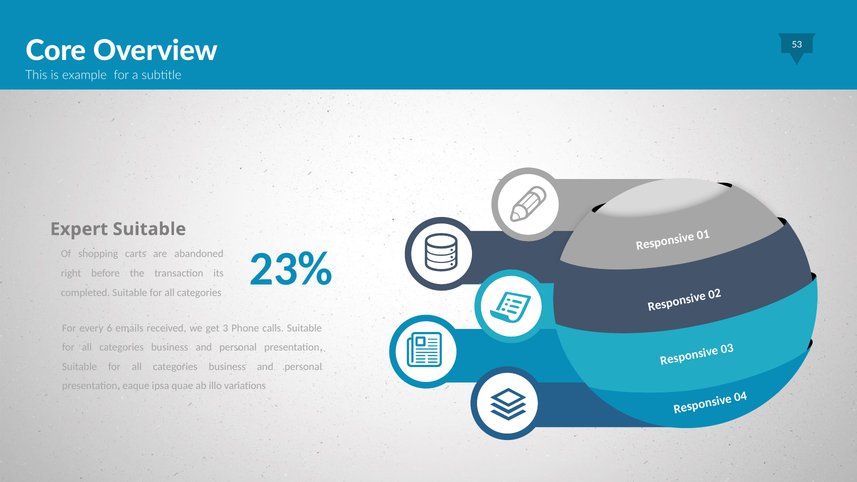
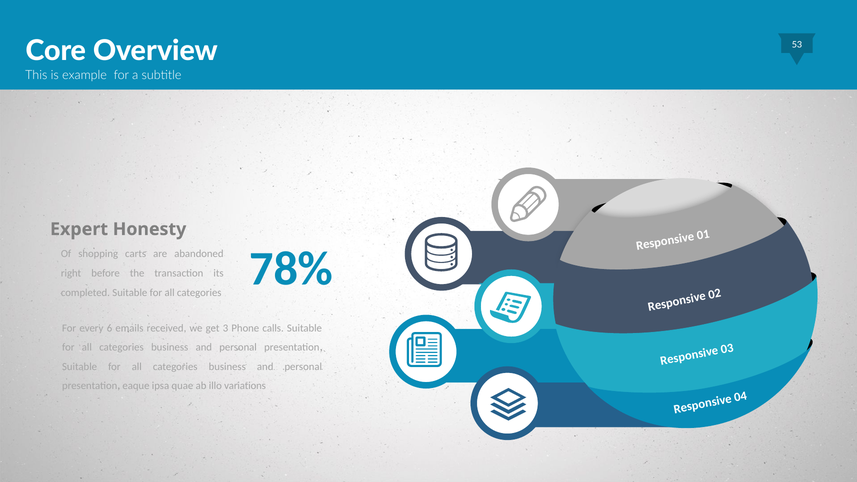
Expert Suitable: Suitable -> Honesty (149, 229)
23%: 23% -> 78% (291, 269)
